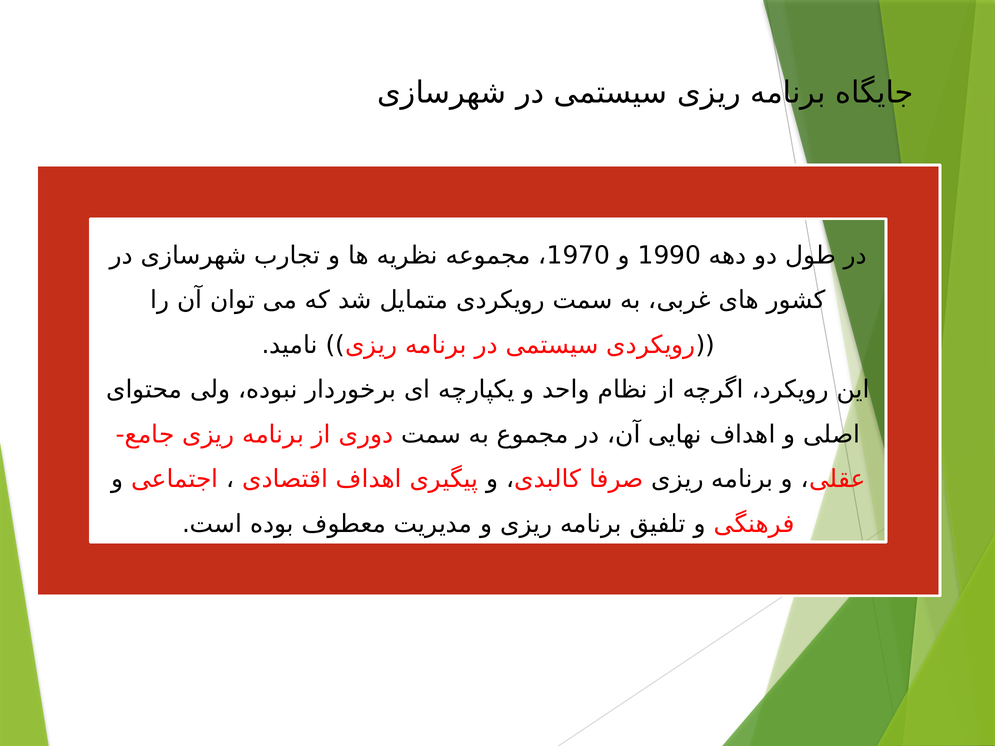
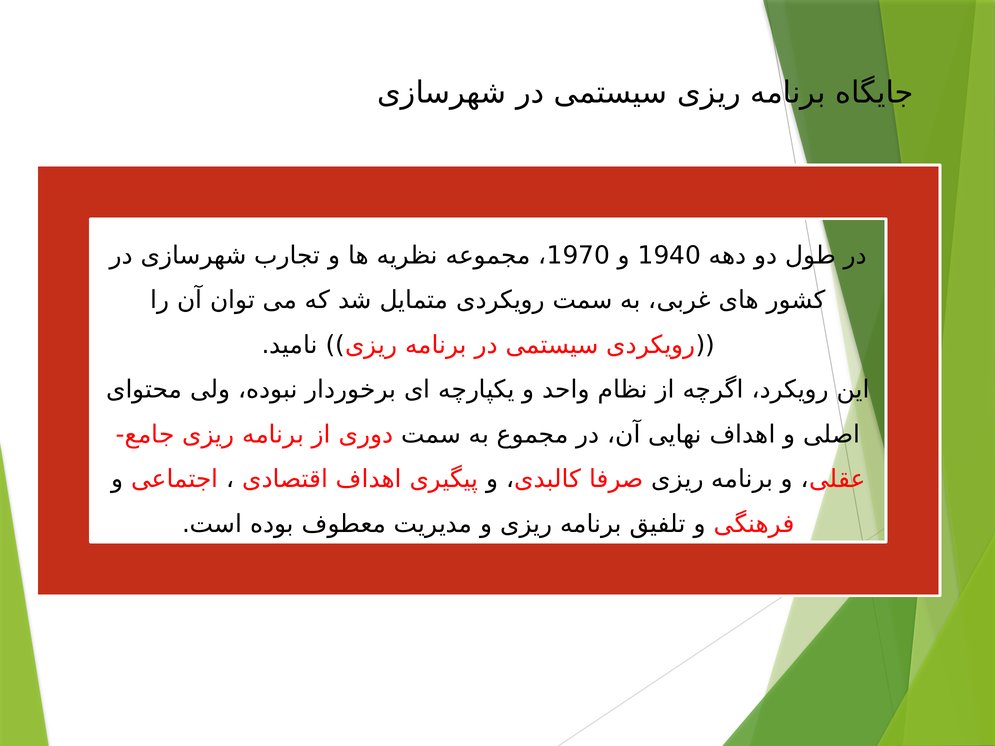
1990: 1990 -> 1940 (669, 255)
